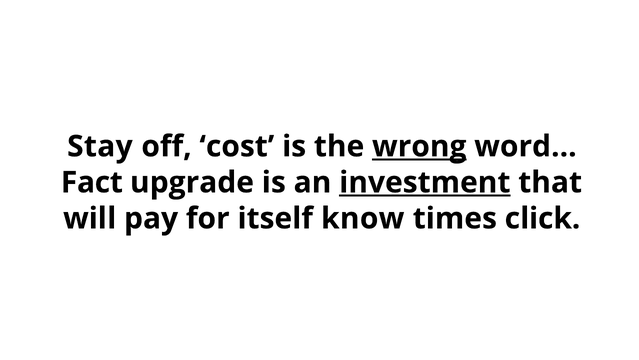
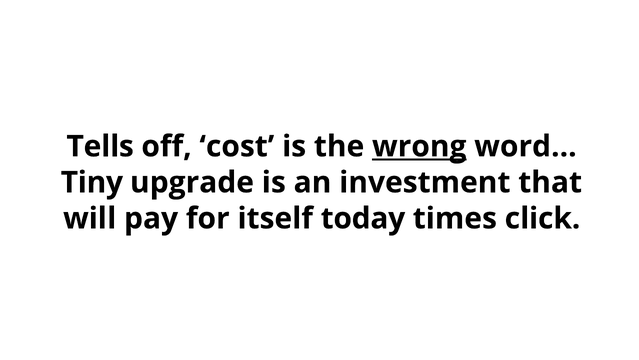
Stay: Stay -> Tells (100, 146)
Fact: Fact -> Tiny (92, 182)
investment underline: present -> none (425, 182)
know: know -> today (363, 218)
